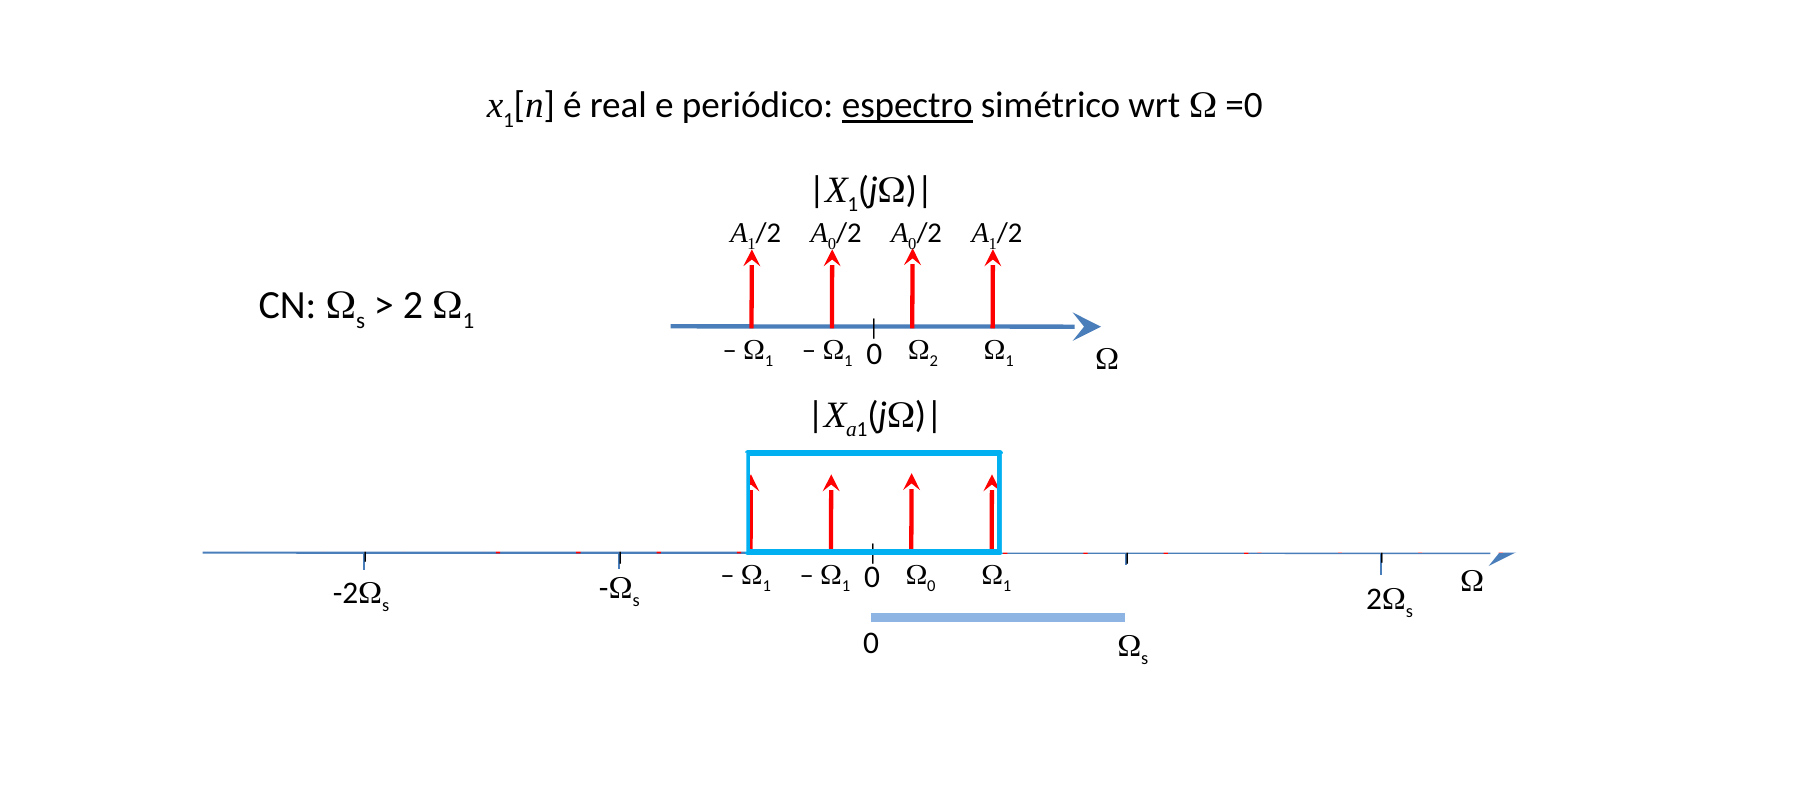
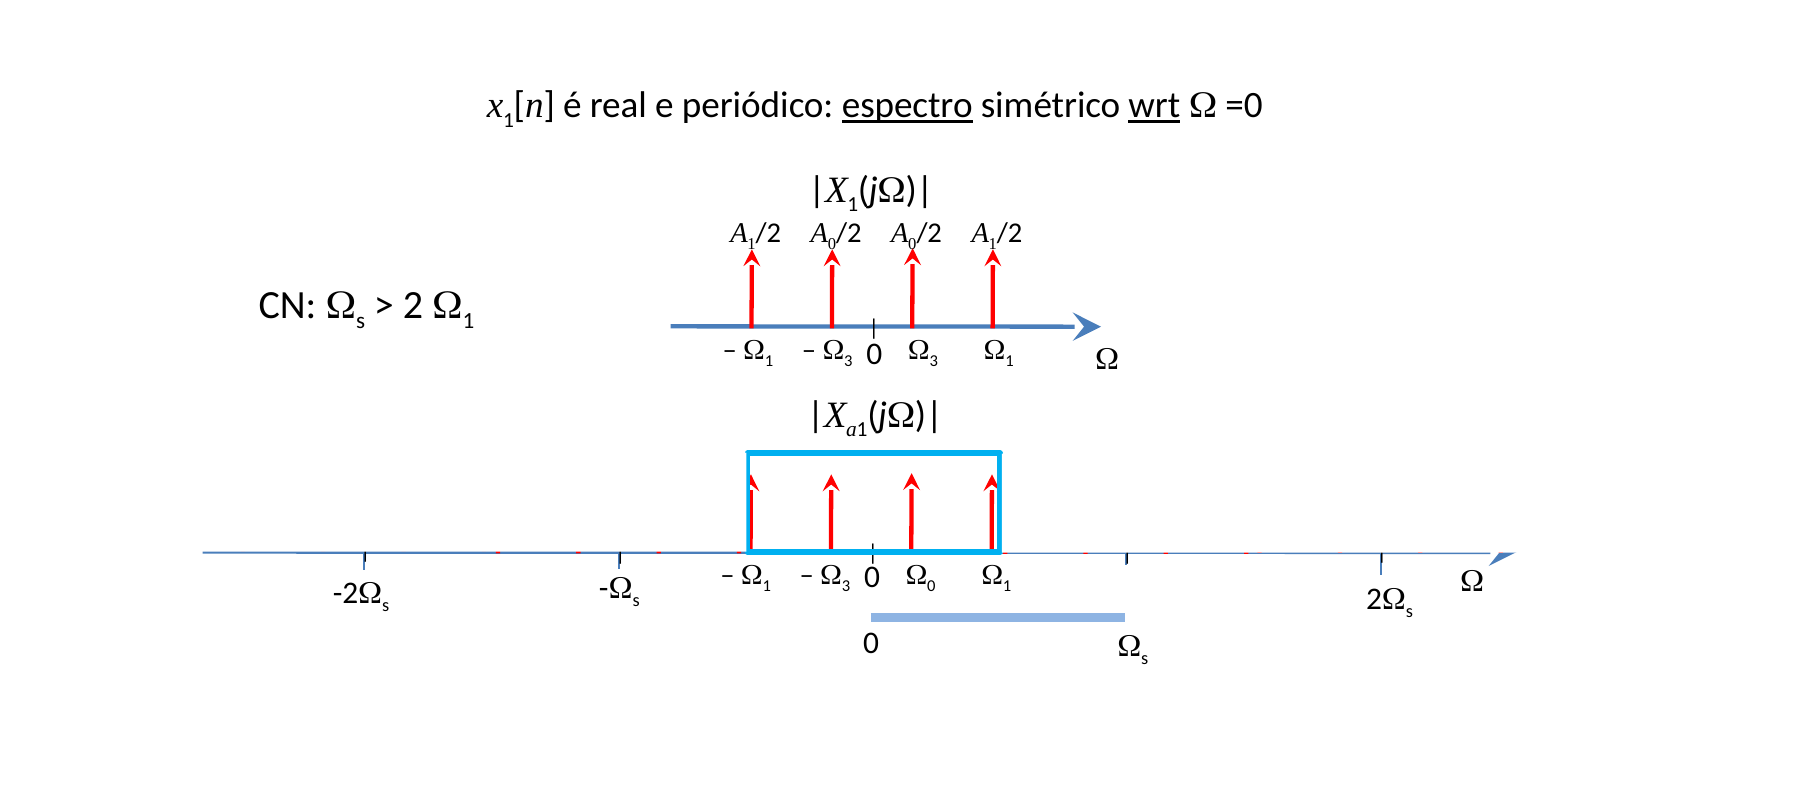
wrt underline: none -> present (1154, 106)
1: 1 -> 3 (848, 361)
2: 2 -> 3 (934, 361)
1: 1 -> 3 (846, 586)
